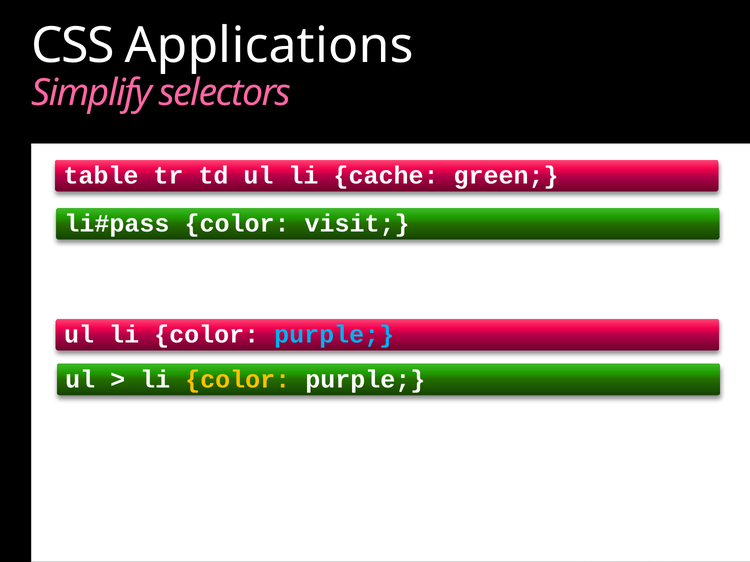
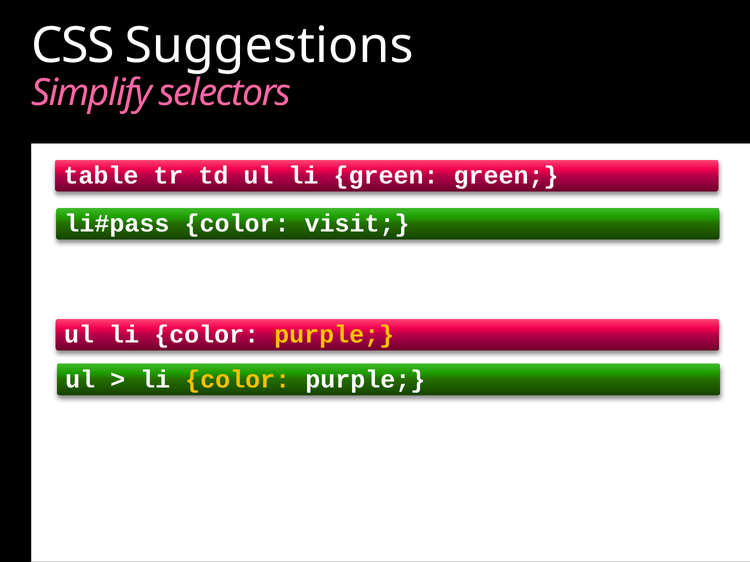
Applications: Applications -> Suggestions (269, 46)
li cache: cache -> green (386, 176)
purple colour: light blue -> yellow (334, 335)
